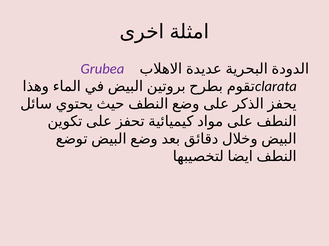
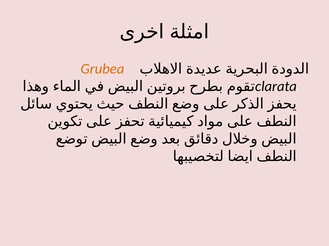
Grubea colour: purple -> orange (103, 69)
